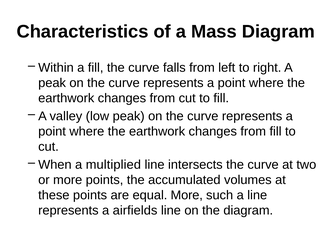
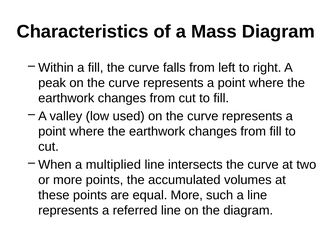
low peak: peak -> used (129, 116)
airfields: airfields -> referred (135, 211)
